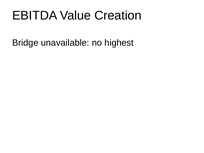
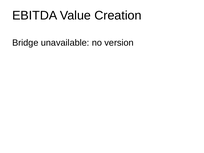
highest: highest -> version (119, 43)
